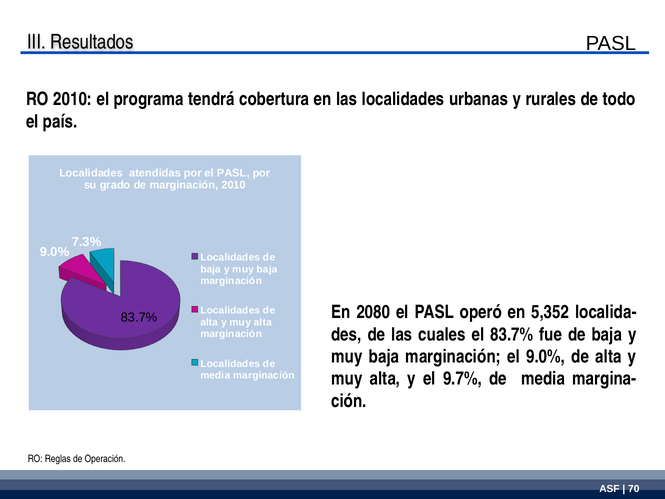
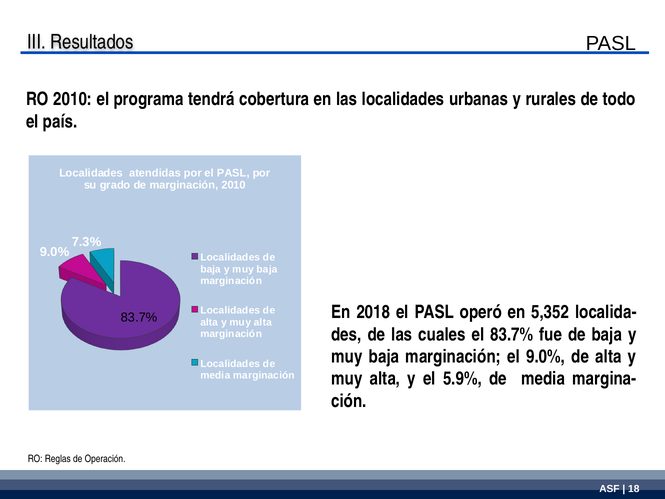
2080: 2080 -> 2018 (373, 312)
9.7%: 9.7% -> 5.9% (462, 379)
70: 70 -> 18 (634, 489)
